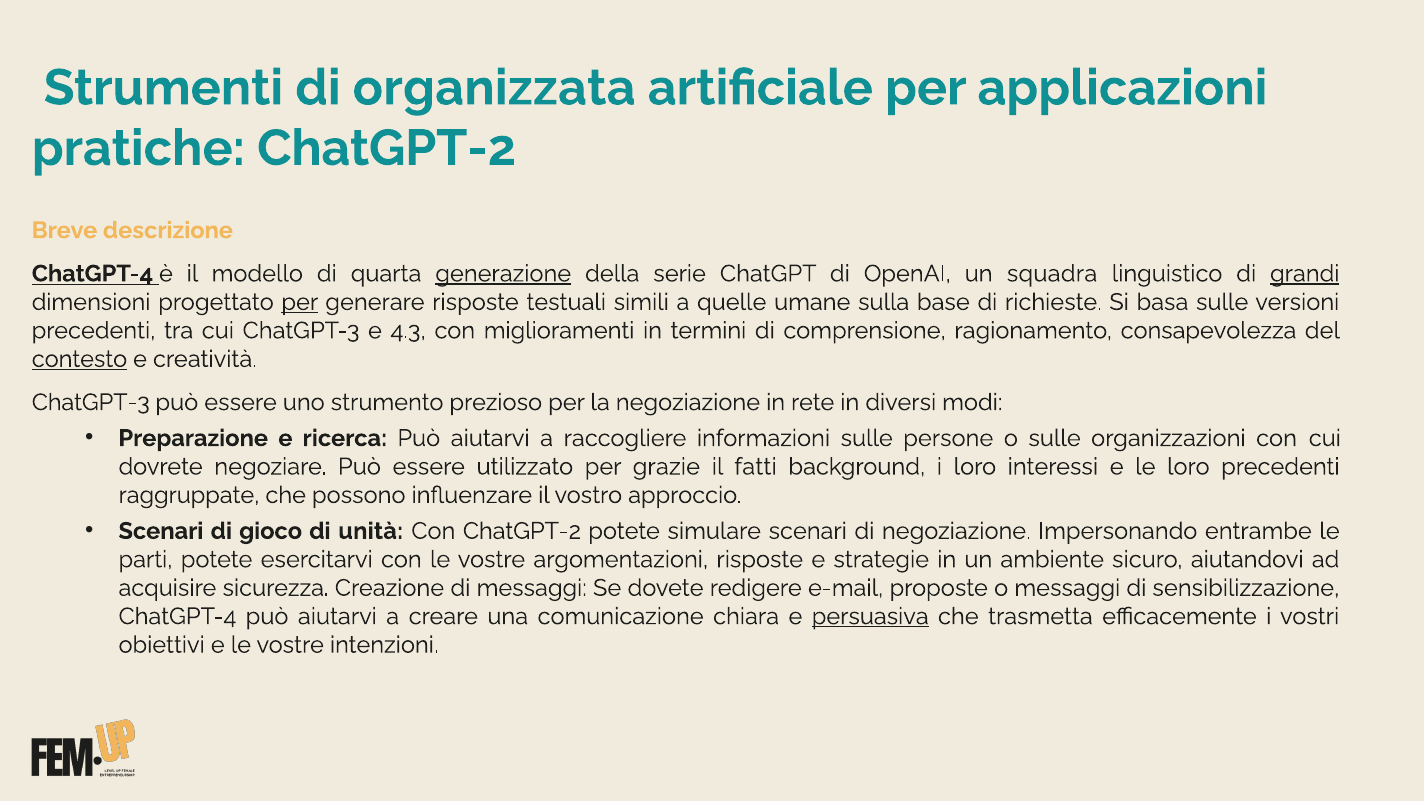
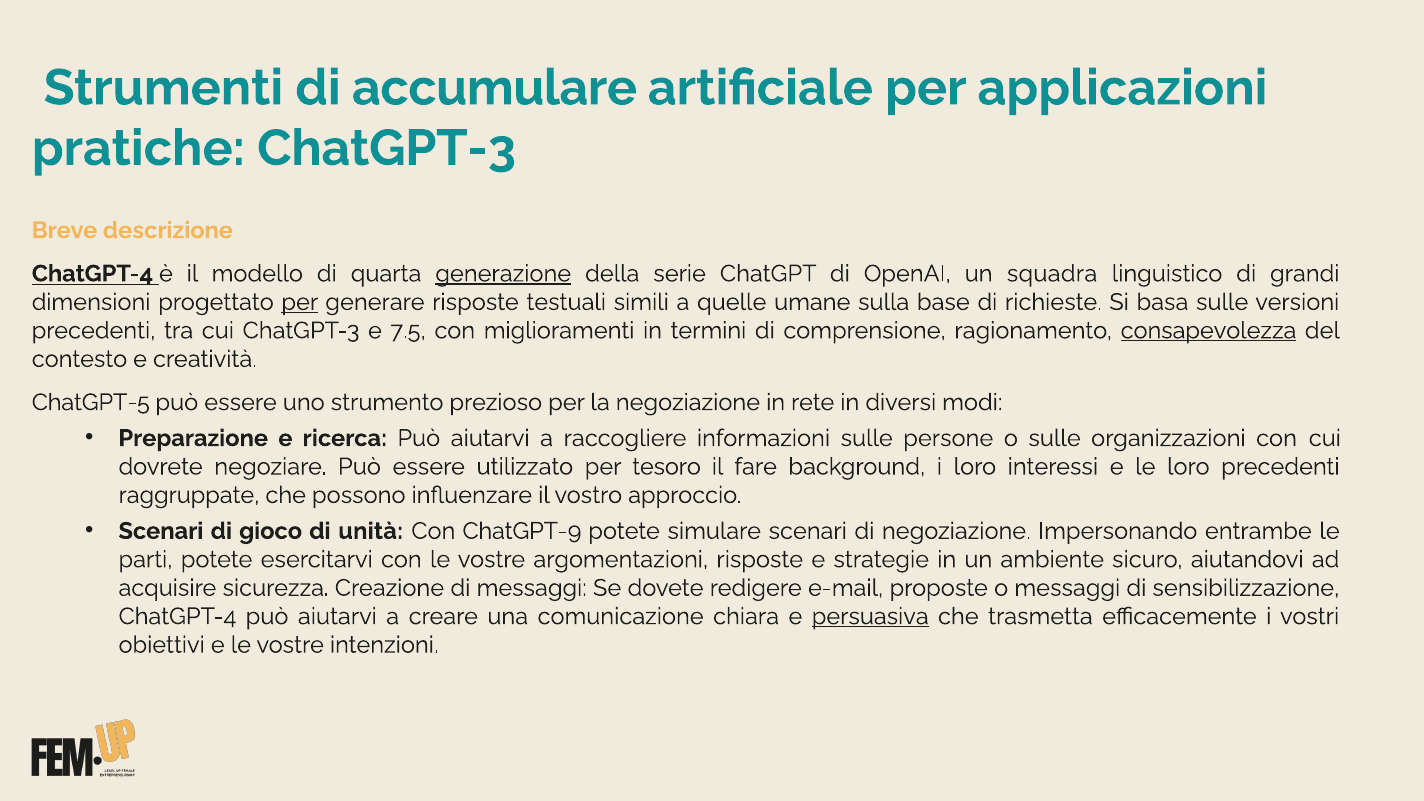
organizzata: organizzata -> accumulare (494, 88)
pratiche ChatGPT-2: ChatGPT-2 -> ChatGPT-3 (387, 148)
grandi underline: present -> none (1305, 274)
4.3: 4.3 -> 7.5 (408, 331)
consapevolezza underline: none -> present (1208, 331)
contesto underline: present -> none (79, 359)
ChatGPT-3: ChatGPT-3 -> ChatGPT-5 (91, 402)
grazie: grazie -> tesoro (667, 467)
fatti: fatti -> fare (756, 467)
Con ChatGPT-2: ChatGPT-2 -> ChatGPT-9 (522, 531)
